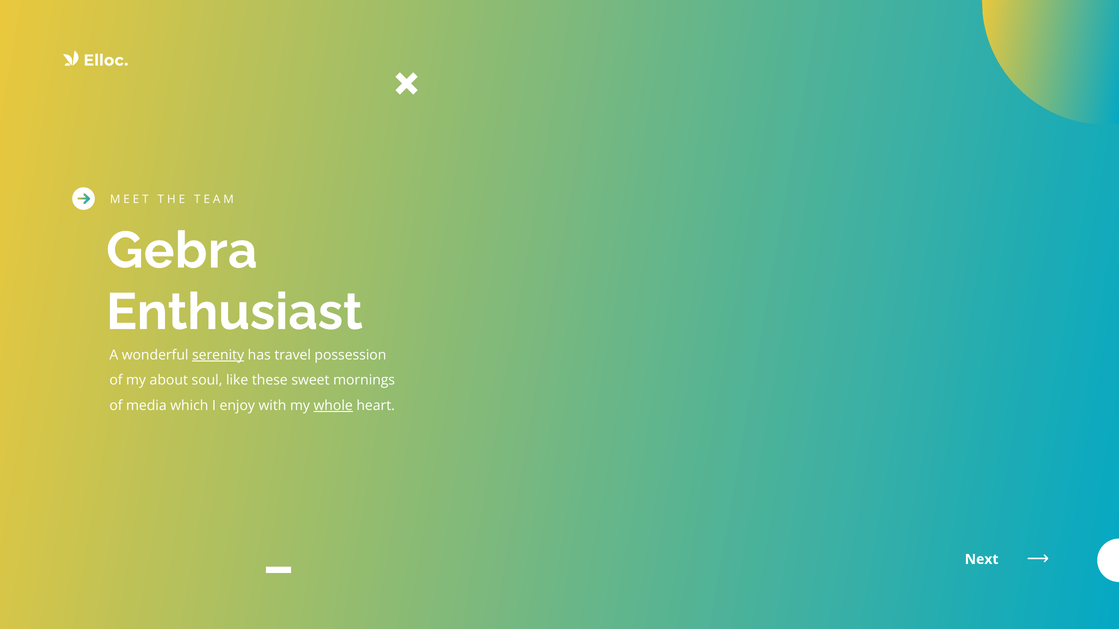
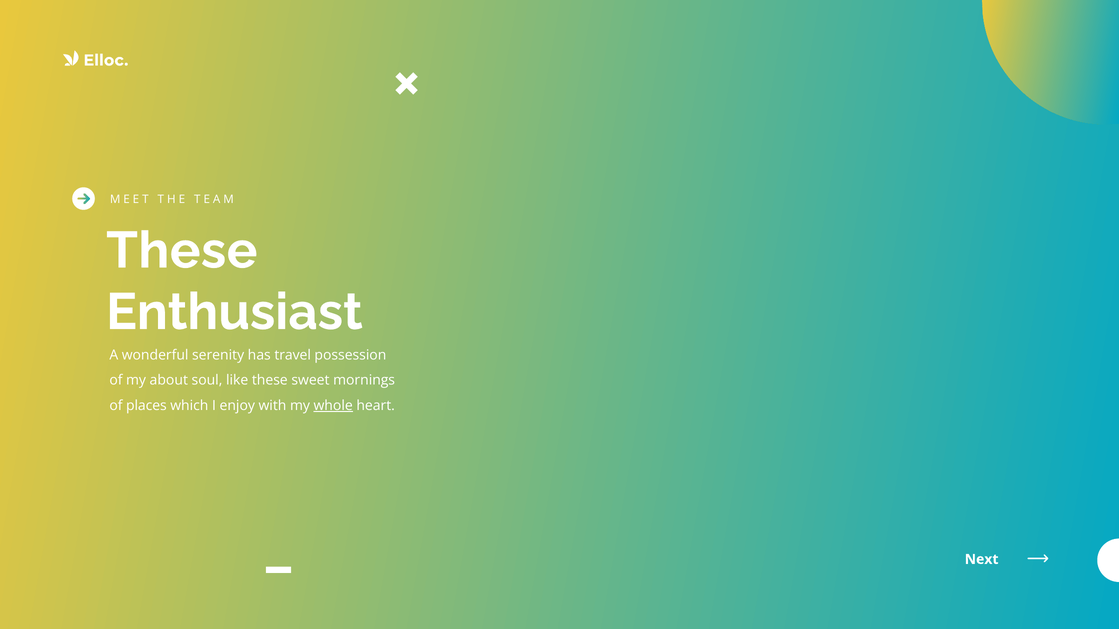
Gebra: Gebra -> These (182, 251)
serenity underline: present -> none (218, 355)
media: media -> places (146, 406)
